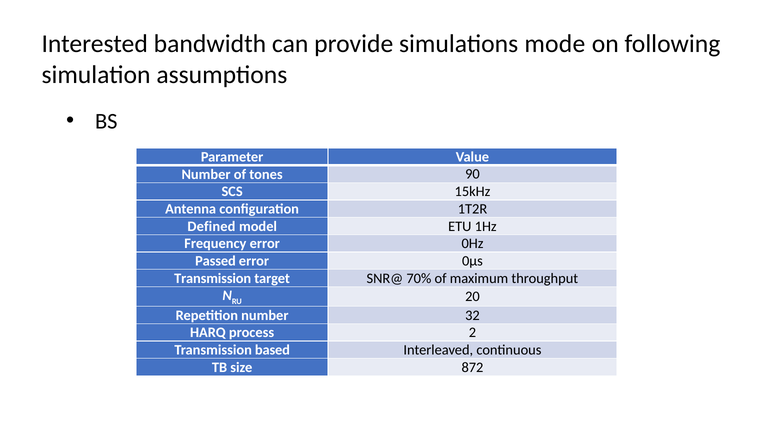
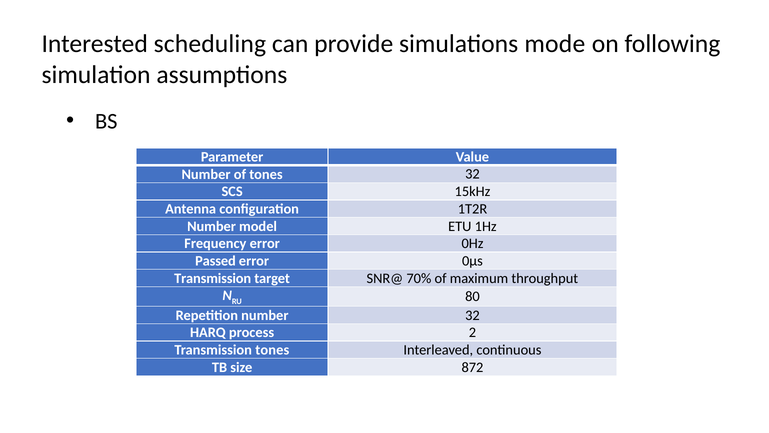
bandwidth: bandwidth -> scheduling (210, 44)
tones 90: 90 -> 32 (472, 174)
Defined: Defined -> Number (212, 226)
20: 20 -> 80 (472, 296)
Transmission based: based -> tones (272, 350)
